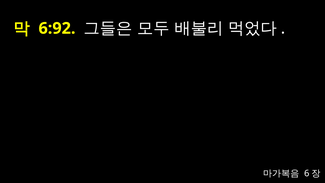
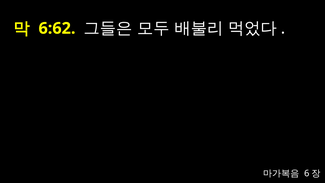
6:92: 6:92 -> 6:62 (57, 28)
